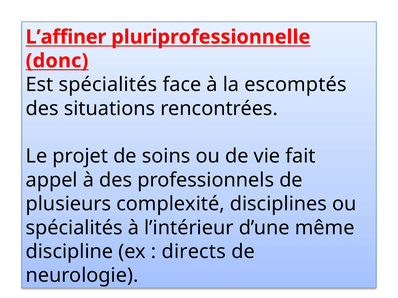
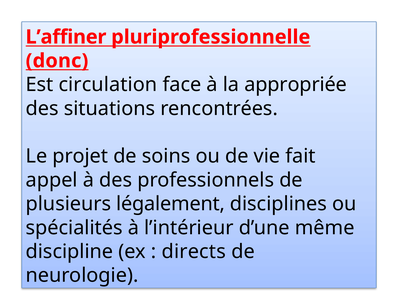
Est spécialités: spécialités -> circulation (108, 85)
escomptés: escomptés -> appropriée (296, 85)
complexité: complexité -> légalement (171, 204)
